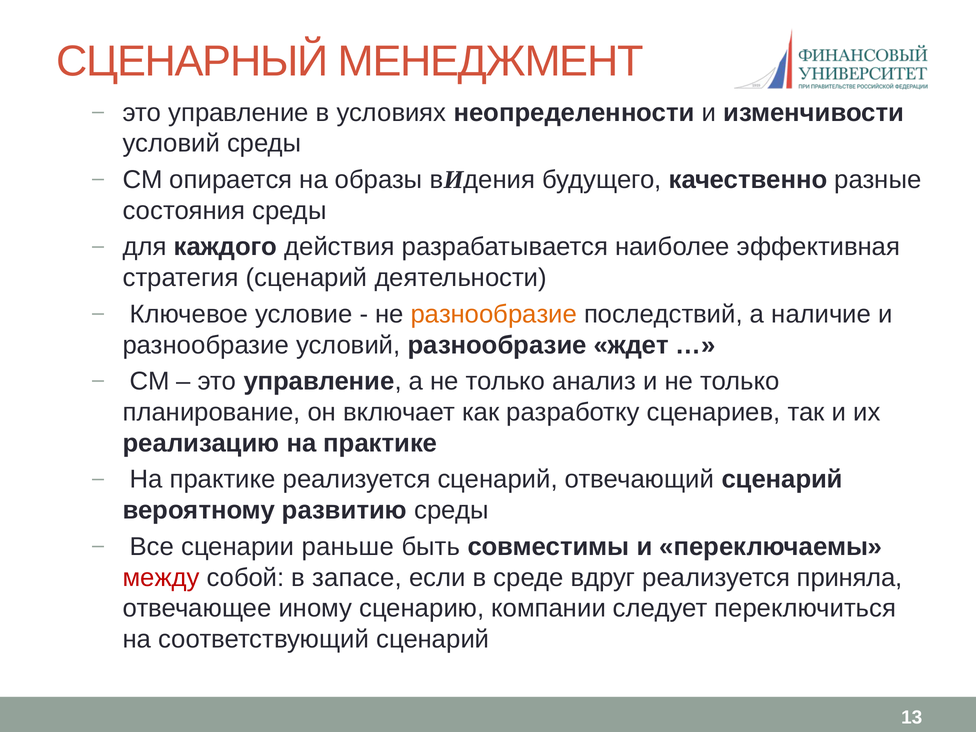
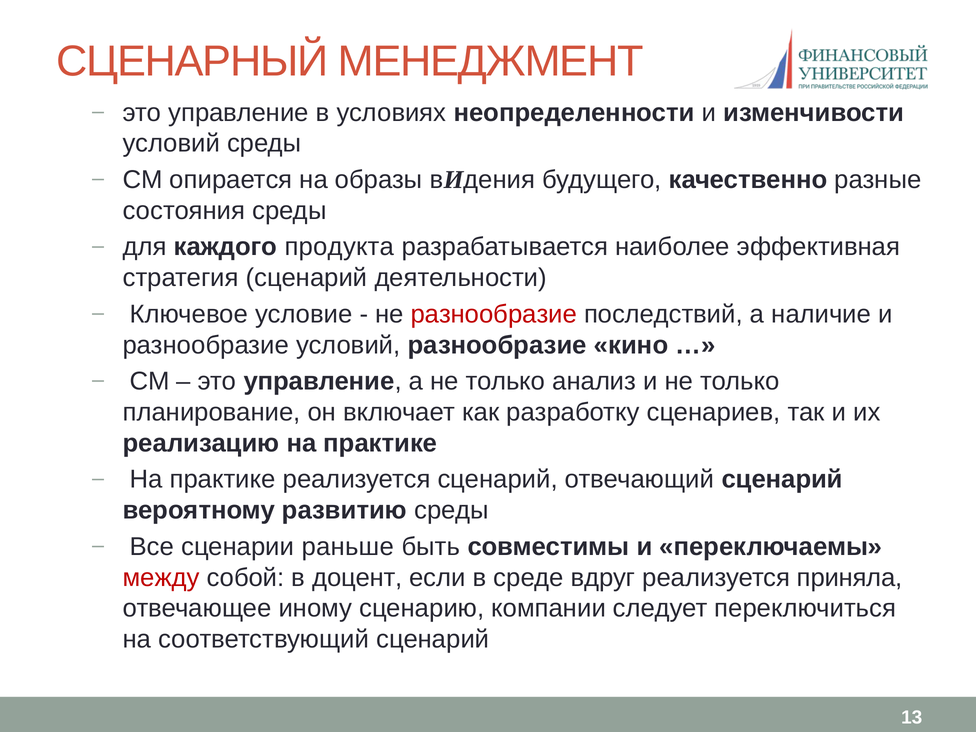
действия: действия -> продукта (339, 247)
разнообразие colour: orange -> red (494, 314)
ждет: ждет -> кино (631, 345)
запасе: запасе -> доцент (357, 578)
